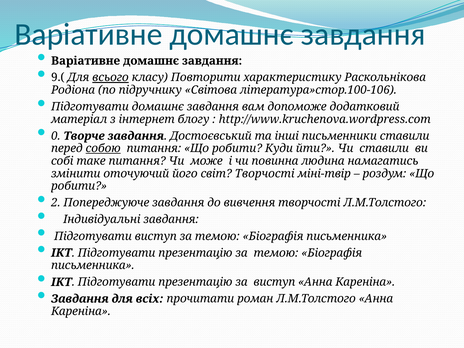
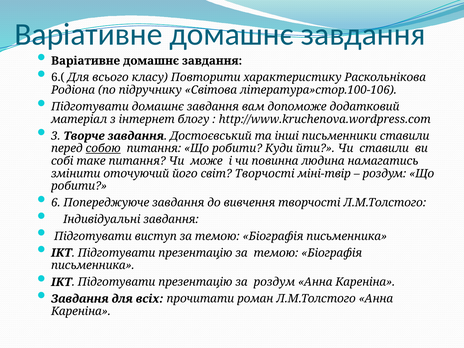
9.(: 9.( -> 6.( (58, 77)
всього underline: present -> none (111, 77)
0: 0 -> 3 (56, 136)
2: 2 -> 6 (56, 203)
за виступ: виступ -> роздум (274, 282)
